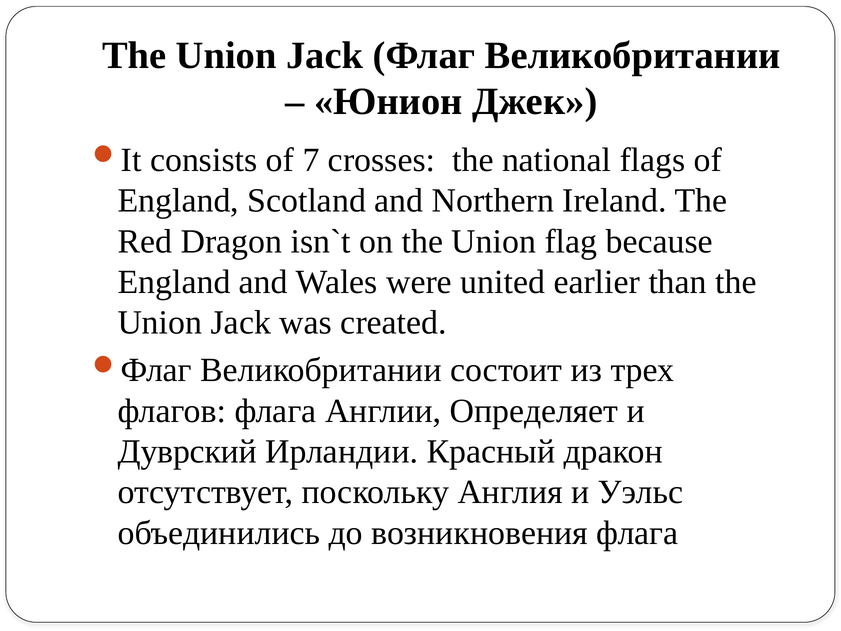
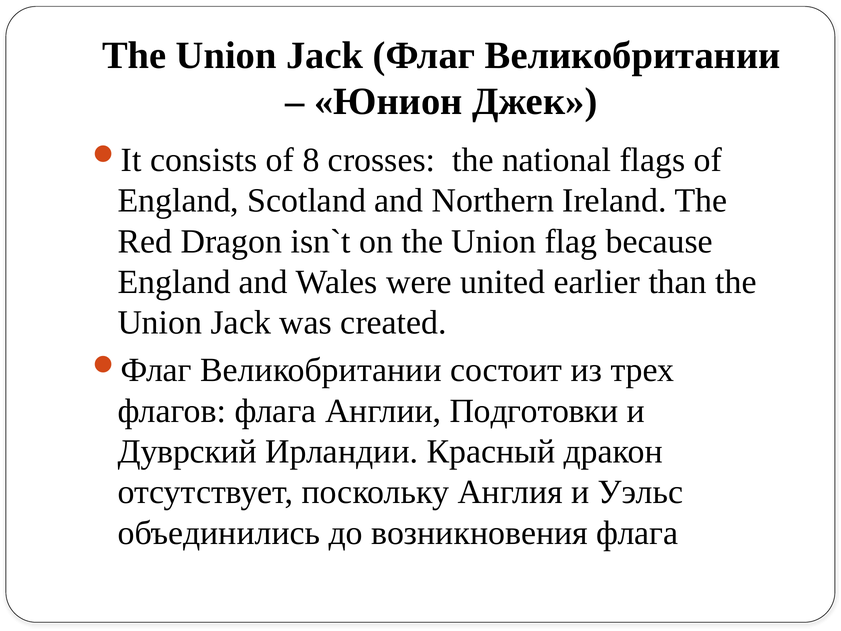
7: 7 -> 8 (311, 160)
Определяет: Определяет -> Подготовки (534, 411)
